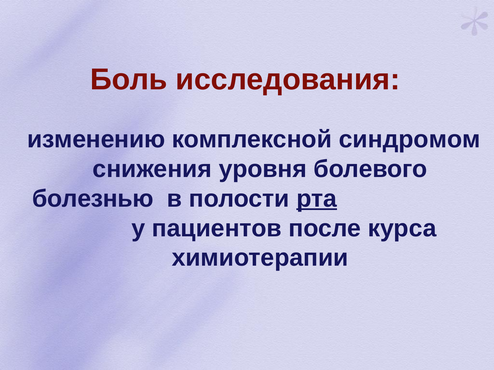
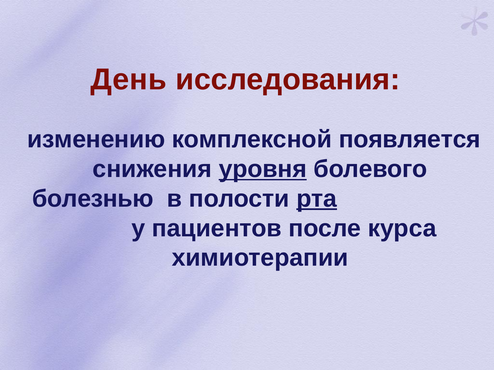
Боль: Боль -> День (129, 80)
синдромом: синдромом -> появляется (410, 140)
уровня underline: none -> present (263, 169)
